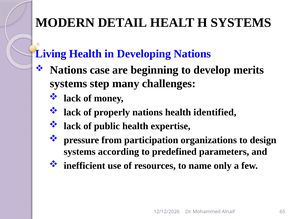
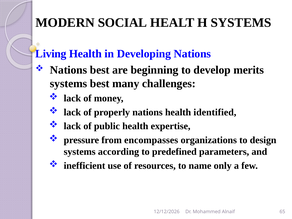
DETAIL: DETAIL -> SOCIAL (122, 23)
Nations case: case -> best (100, 70)
systems step: step -> best (100, 84)
participation: participation -> encompasses (151, 140)
